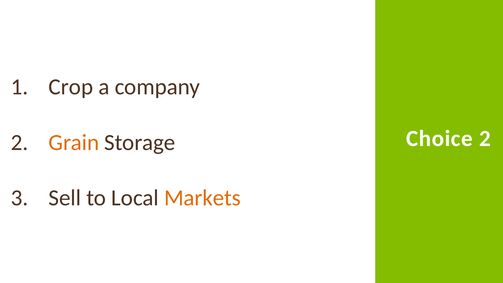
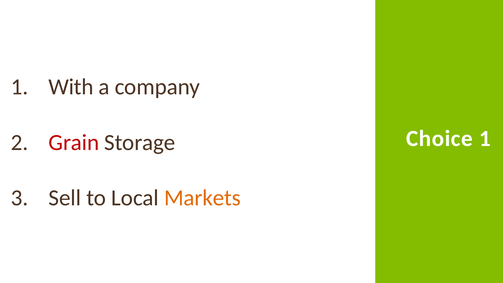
Crop: Crop -> With (71, 87)
Choice 2: 2 -> 1 (485, 139)
Grain colour: orange -> red (74, 142)
